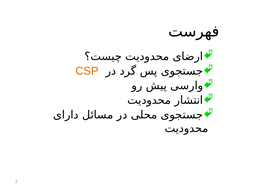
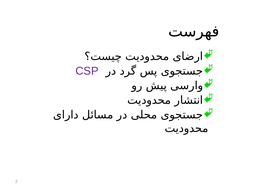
CSP colour: orange -> purple (87, 71)
